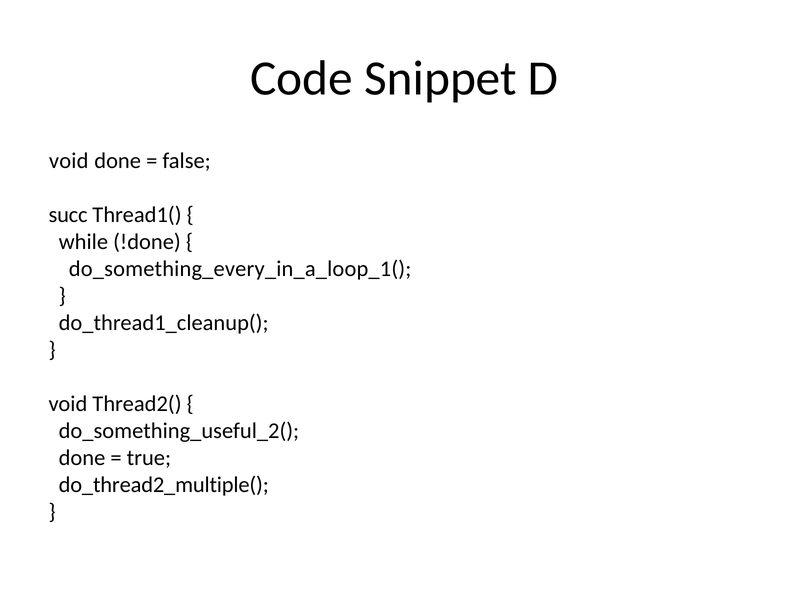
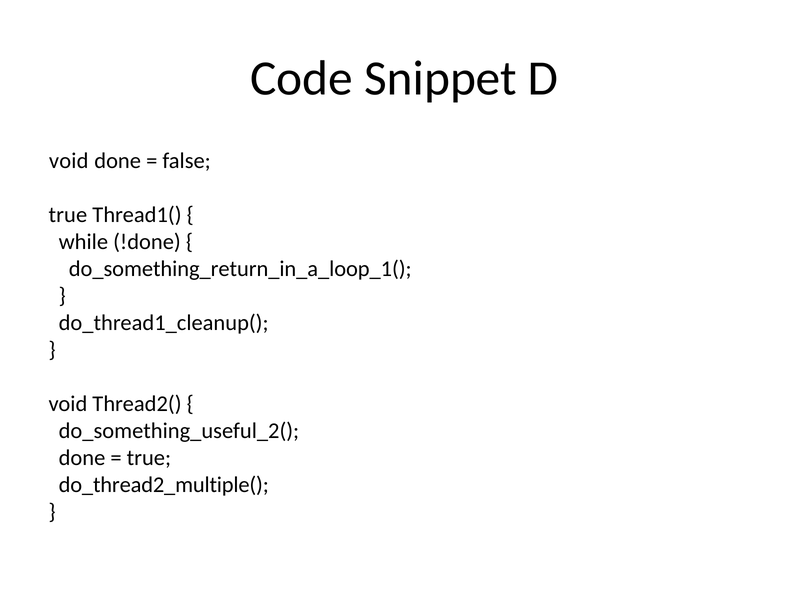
succ: succ -> true (68, 215)
do_something_every_in_a_loop_1(: do_something_every_in_a_loop_1( -> do_something_return_in_a_loop_1( (240, 269)
